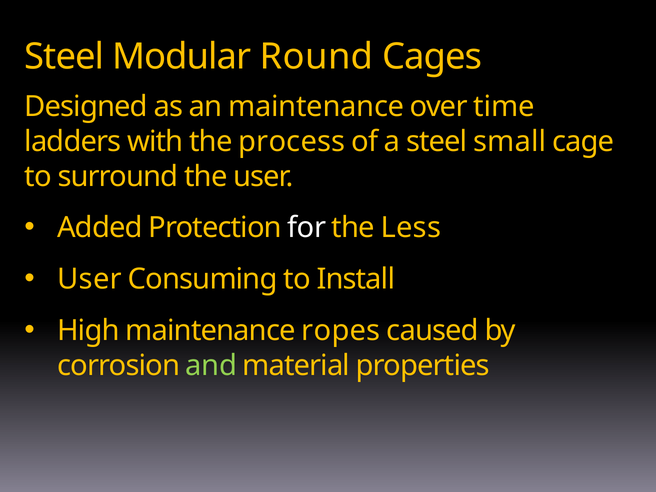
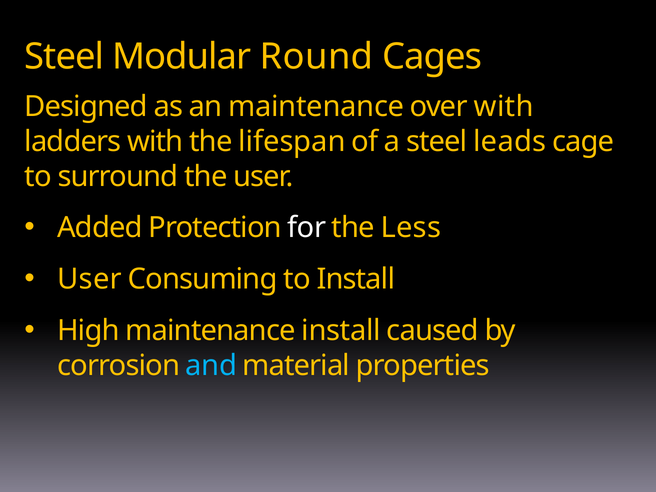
over time: time -> with (504, 106)
process: process -> lifespan (292, 141)
small: small -> leads (510, 141)
maintenance ropes: ropes -> install (341, 331)
and colour: light green -> light blue (211, 366)
